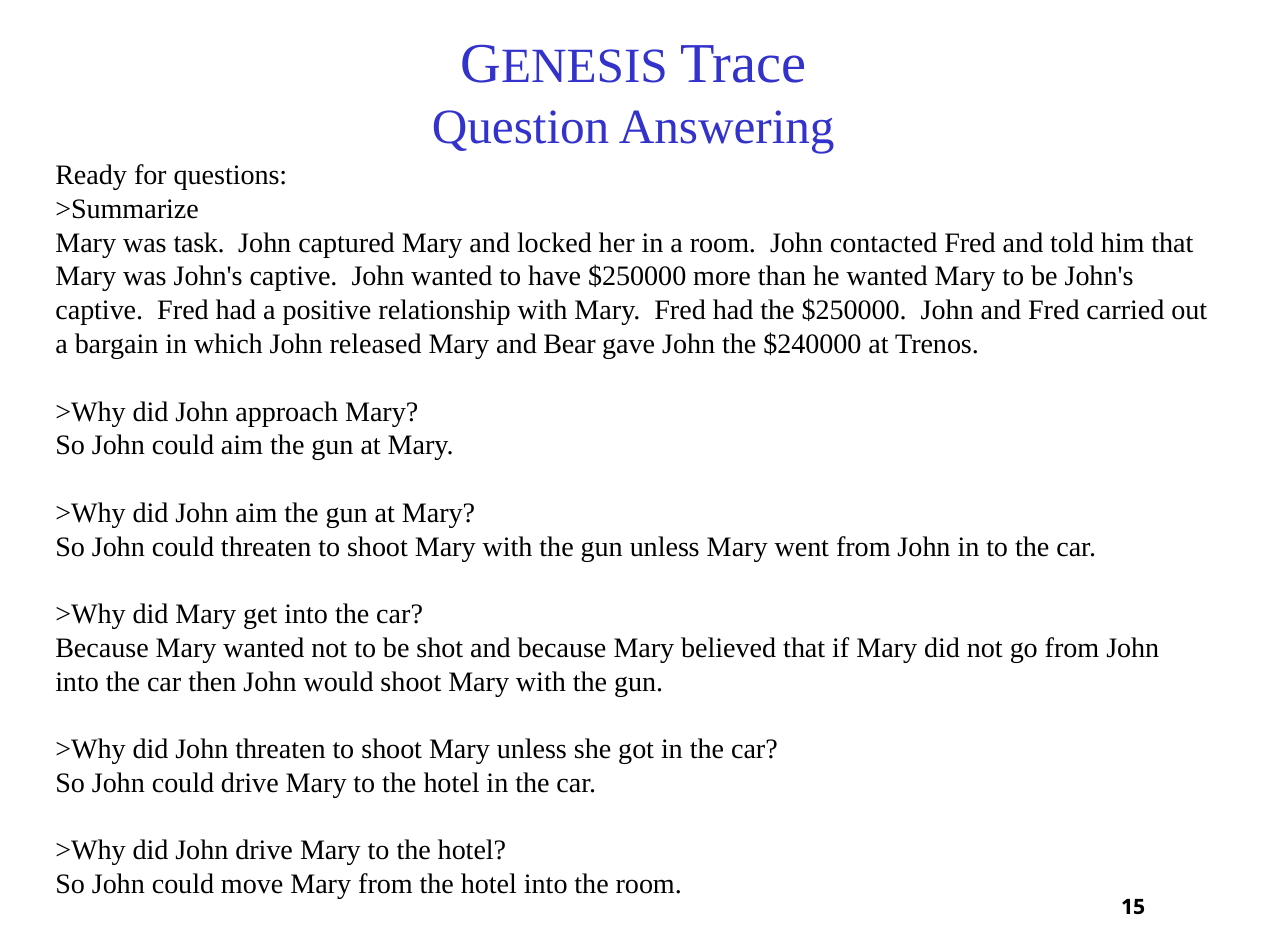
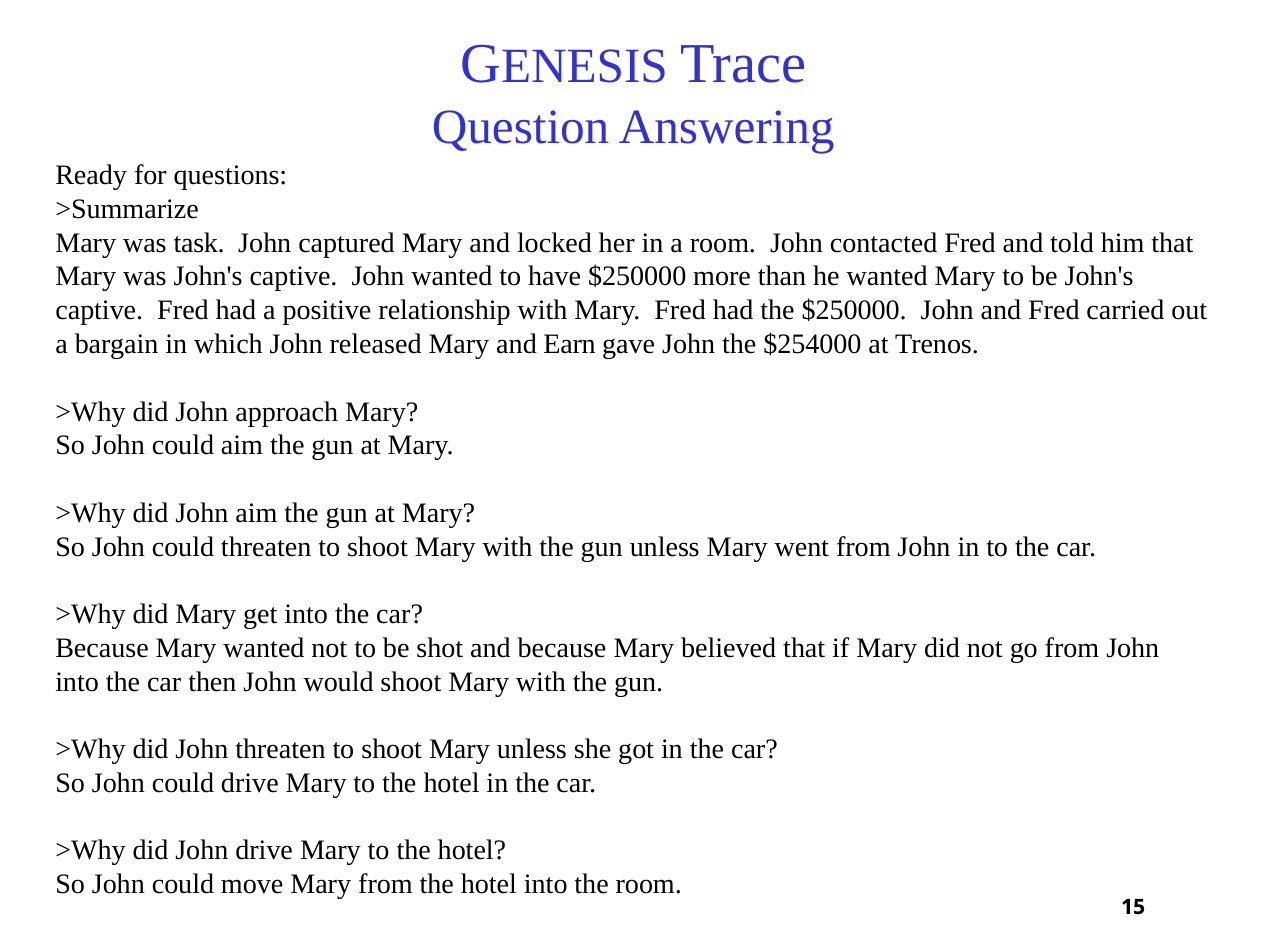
Bear: Bear -> Earn (570, 344)
$240000: $240000 -> $254000 (812, 344)
